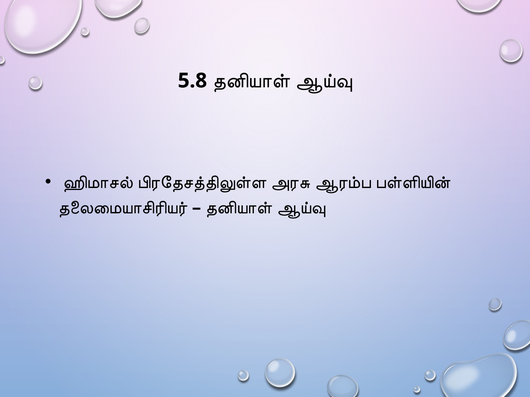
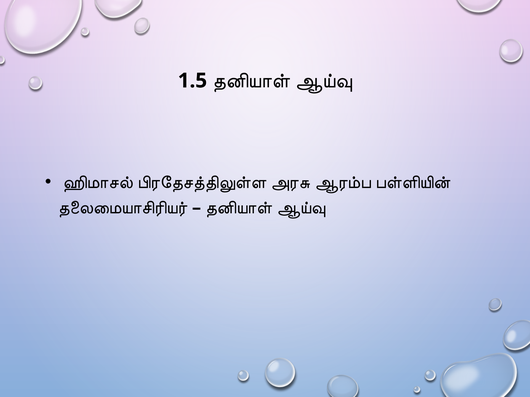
5.8: 5.8 -> 1.5 (192, 81)
